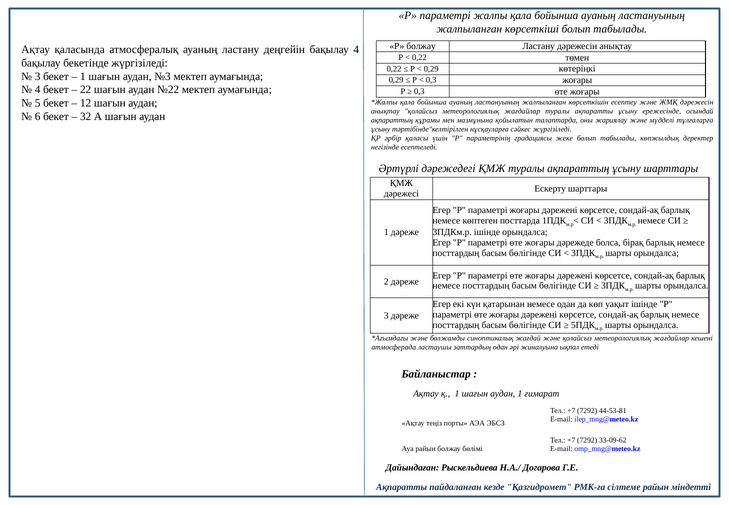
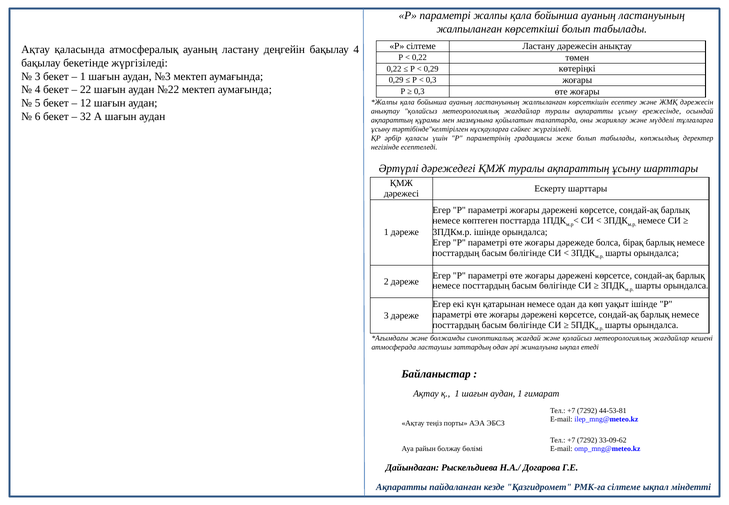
Р болжау: болжау -> сілтеме (421, 46)
сілтеме райын: райын -> ықпал (656, 487)
